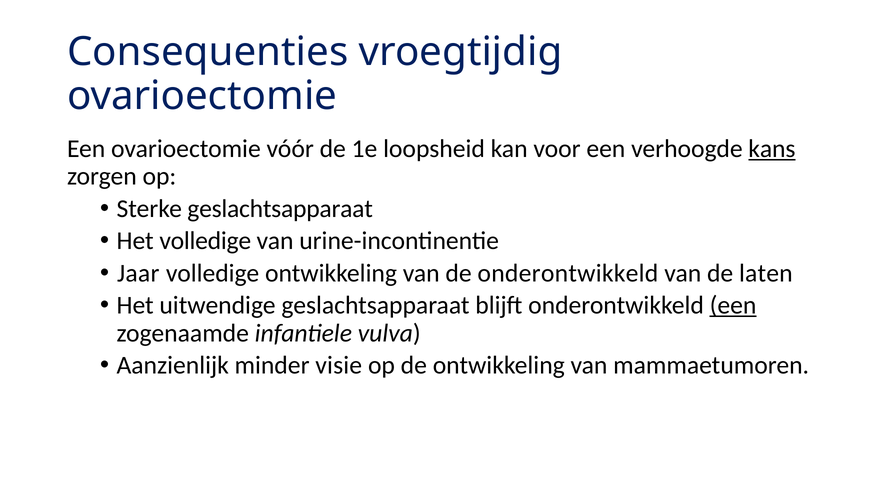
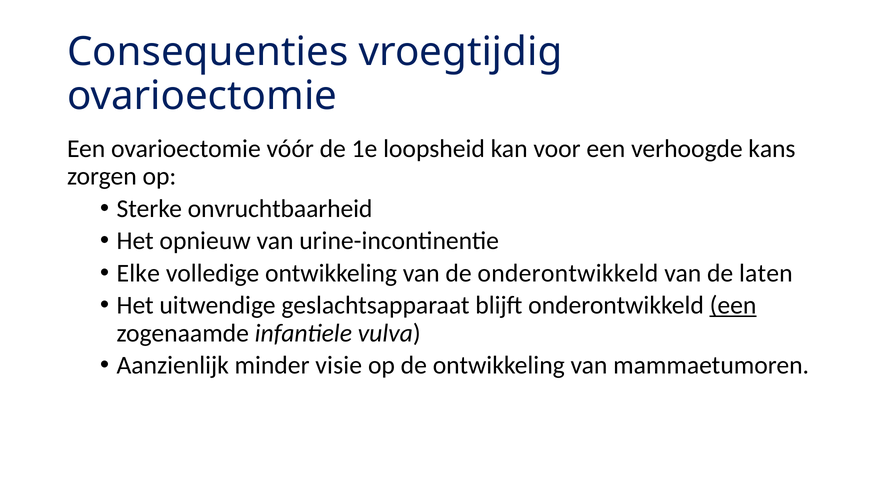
kans underline: present -> none (772, 149)
Sterke geslachtsapparaat: geslachtsapparaat -> onvruchtbaarheid (280, 209)
Het volledige: volledige -> opnieuw (205, 241)
Jaar: Jaar -> Elke (138, 273)
